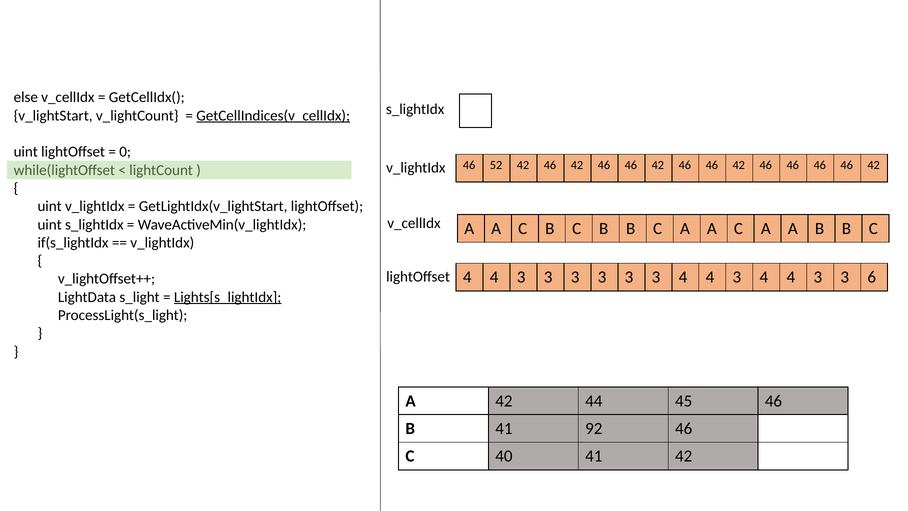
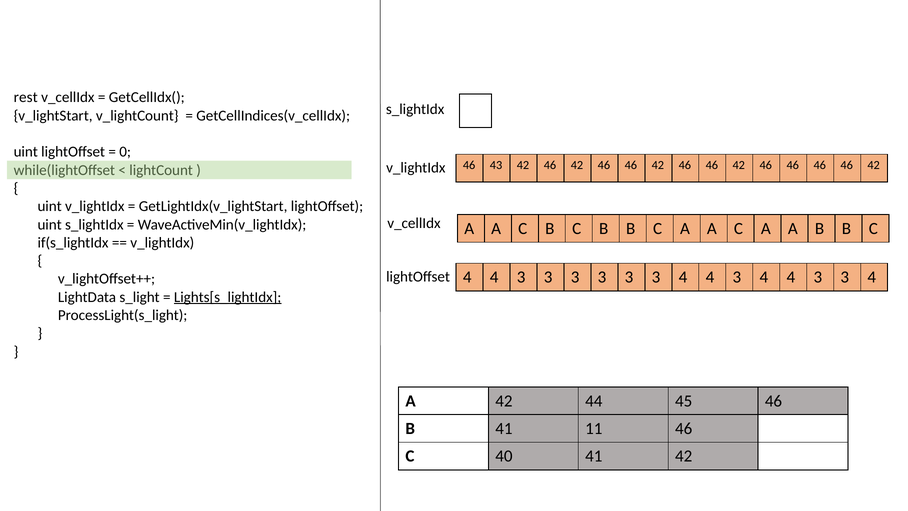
else: else -> rest (26, 97)
GetCellIndices(v_cellIdx underline: present -> none (273, 115)
52: 52 -> 43 (496, 165)
4 3 3 6: 6 -> 4 (872, 277)
92: 92 -> 11 (594, 428)
